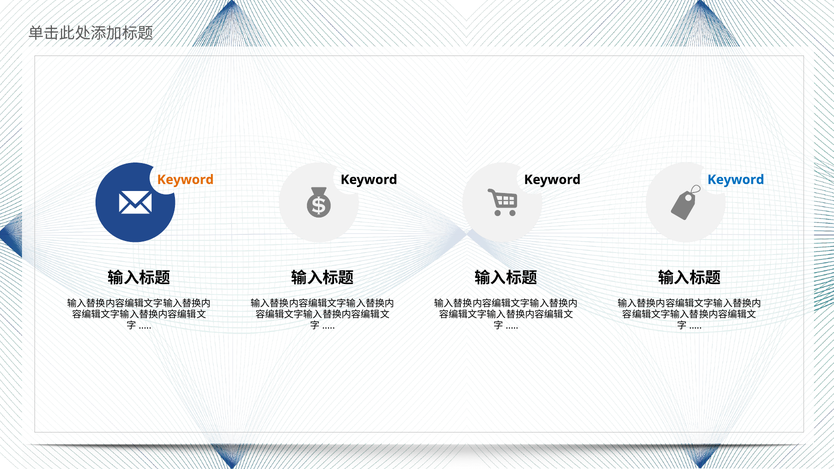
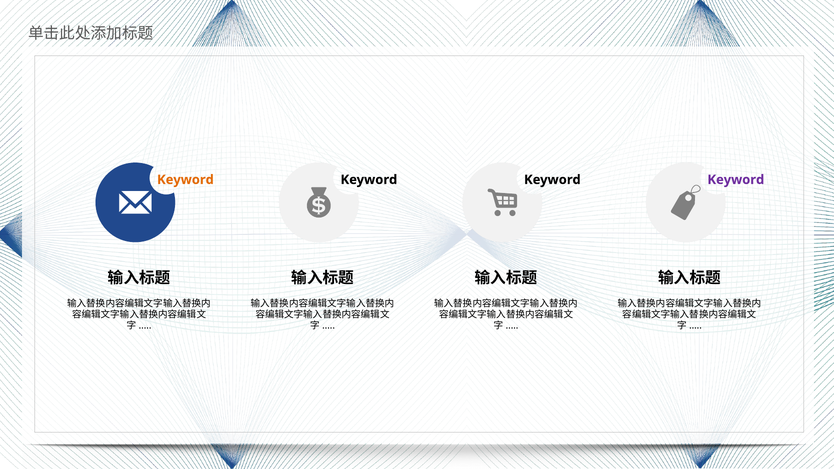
Keyword colour: blue -> purple (736, 180)
